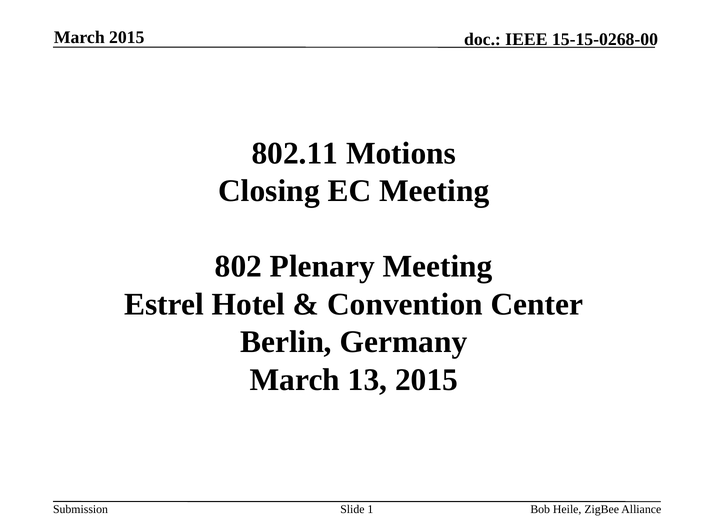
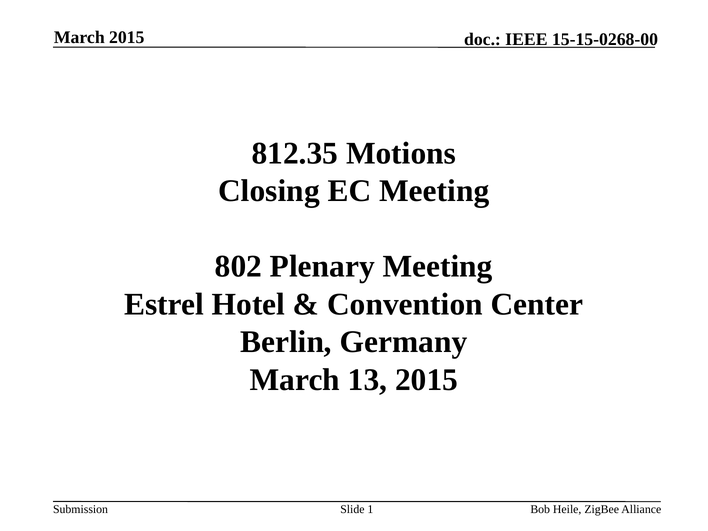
802.11: 802.11 -> 812.35 (295, 153)
